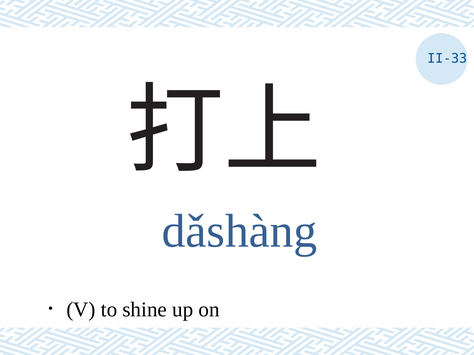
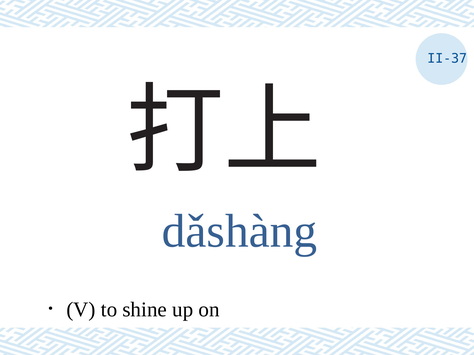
II-33: II-33 -> II-37 (447, 59)
